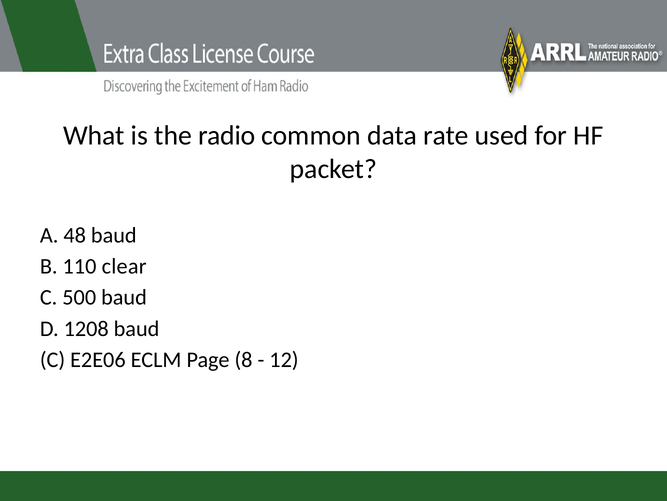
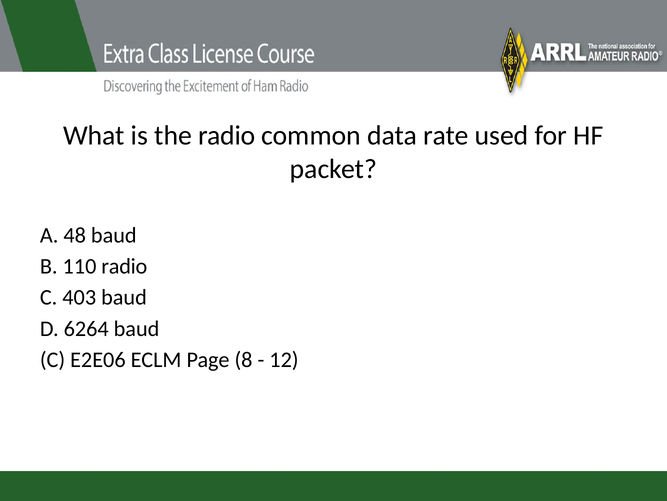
110 clear: clear -> radio (124, 266)
500: 500 -> 403 (79, 297)
1208: 1208 -> 6264 (86, 328)
